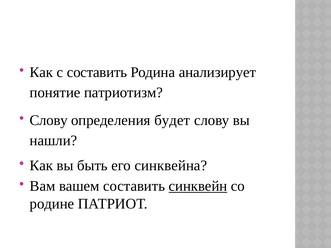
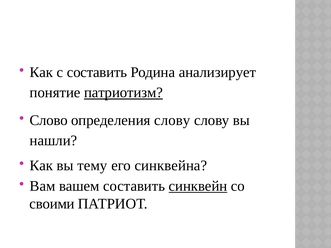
патриотизм underline: none -> present (123, 93)
Слову: Слову -> Слово (49, 120)
определения будет: будет -> слову (172, 120)
быть: быть -> тему (92, 166)
родине: родине -> своими (52, 204)
